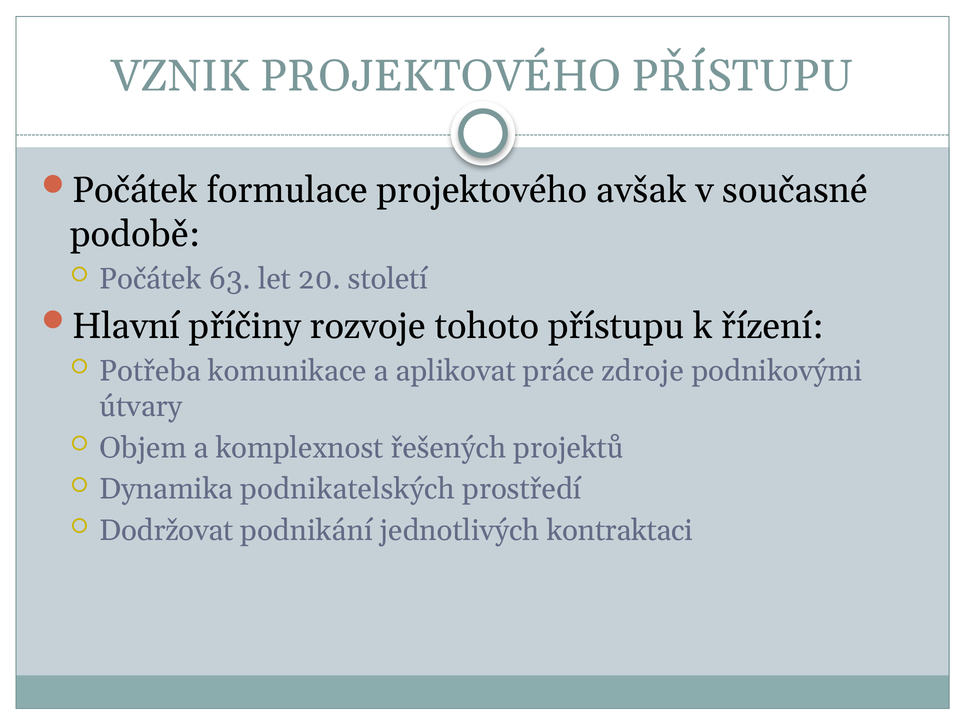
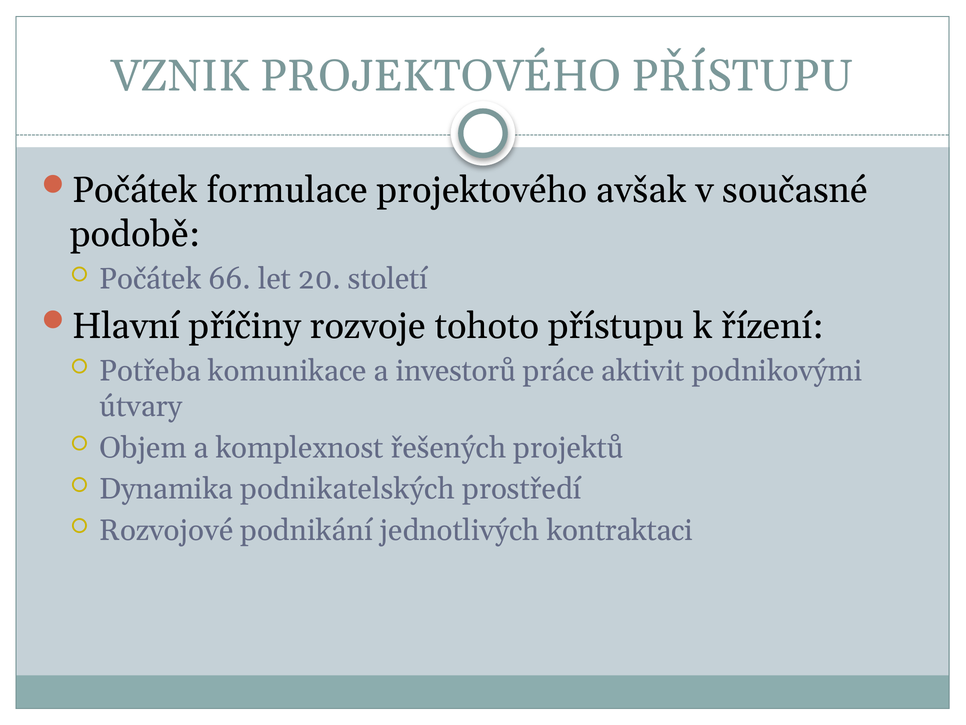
63: 63 -> 66 (230, 279)
aplikovat: aplikovat -> investorů (456, 371)
zdroje: zdroje -> aktivit (643, 371)
Dodržovat: Dodržovat -> Rozvojové (166, 530)
